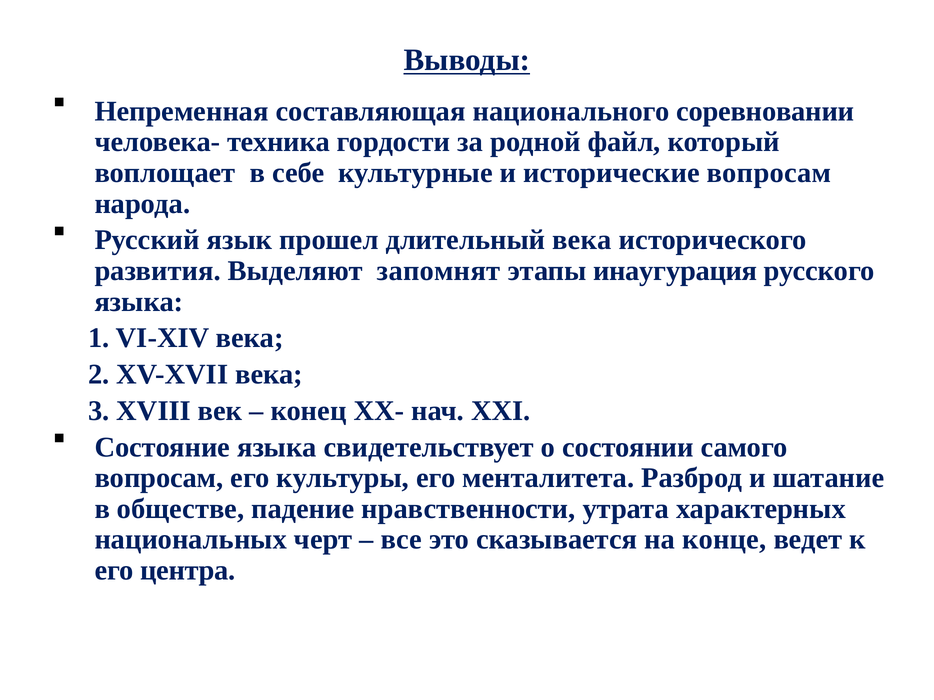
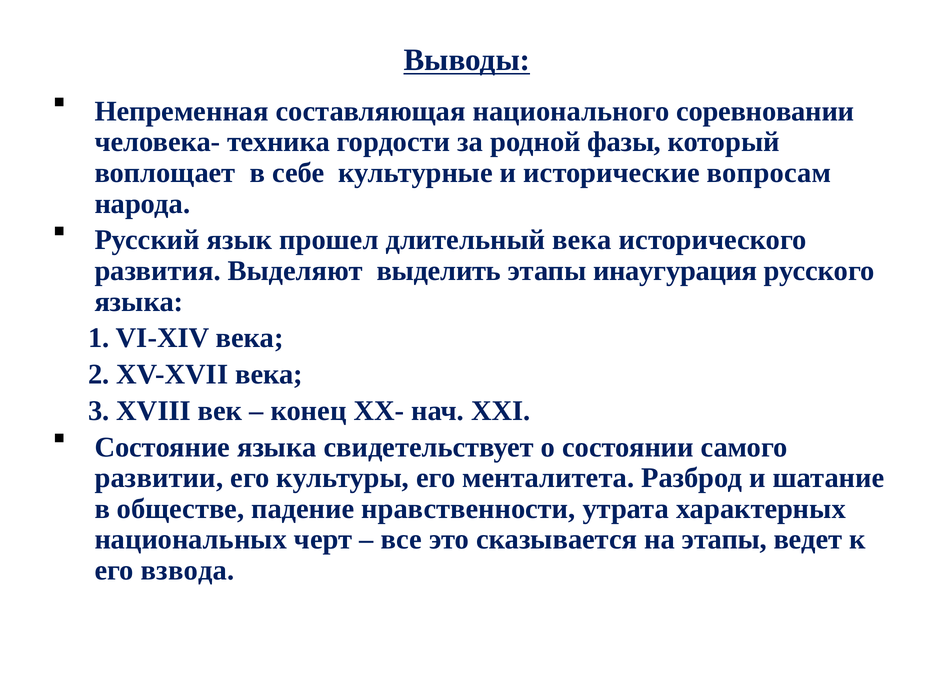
файл: файл -> фазы (624, 142)
запомнят: запомнят -> выделить (439, 271)
вопросам: вопросам -> развитии (159, 478)
на конце: конце -> этапы (724, 540)
центра: центра -> взвода (188, 571)
